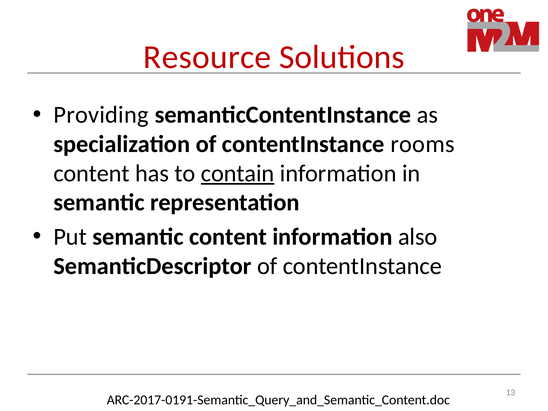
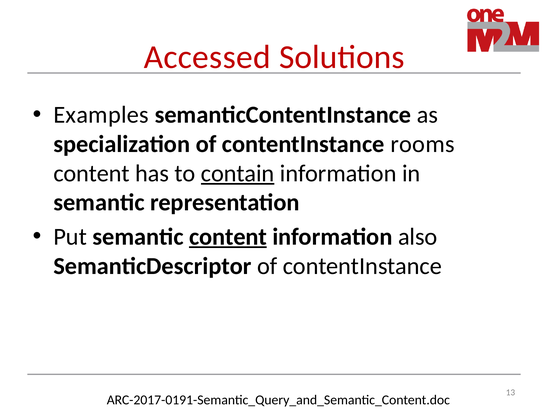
Resource: Resource -> Accessed (207, 57)
Providing: Providing -> Examples (101, 115)
content underline: none -> present (228, 237)
